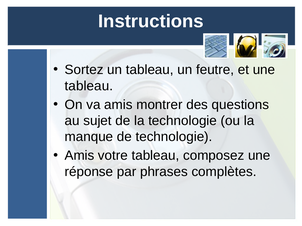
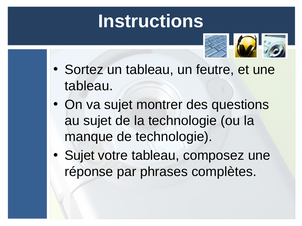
va amis: amis -> sujet (118, 105)
Amis: Amis -> Sujet (80, 156)
